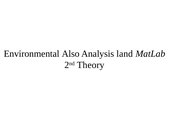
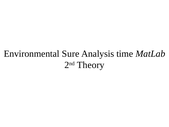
Also: Also -> Sure (71, 54)
land: land -> time (125, 54)
